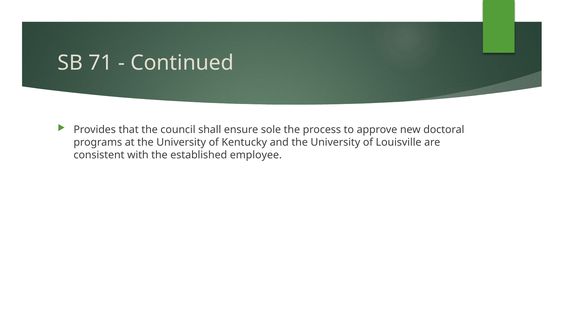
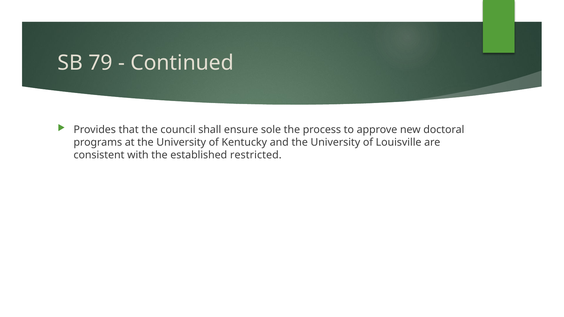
71: 71 -> 79 (101, 63)
employee: employee -> restricted (256, 155)
